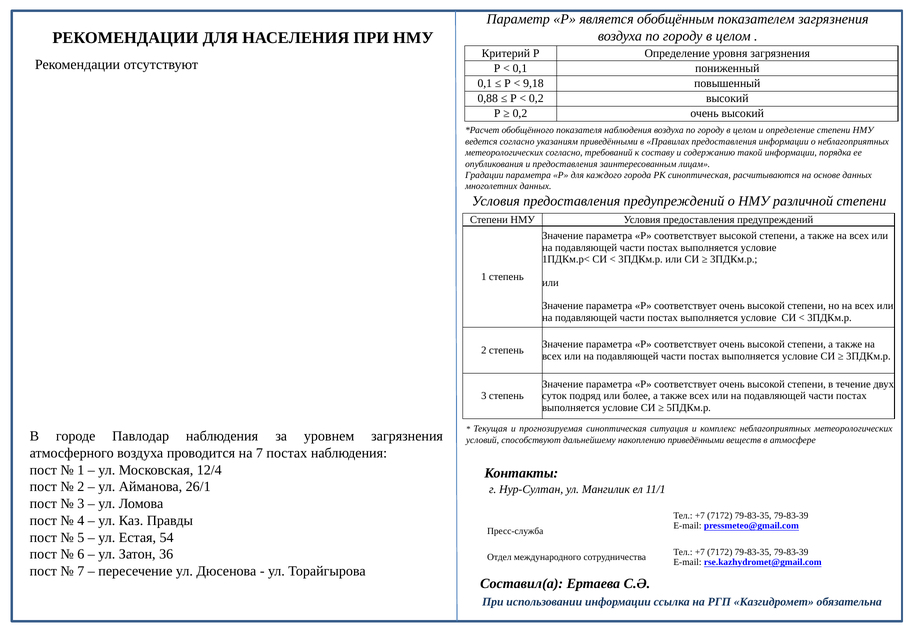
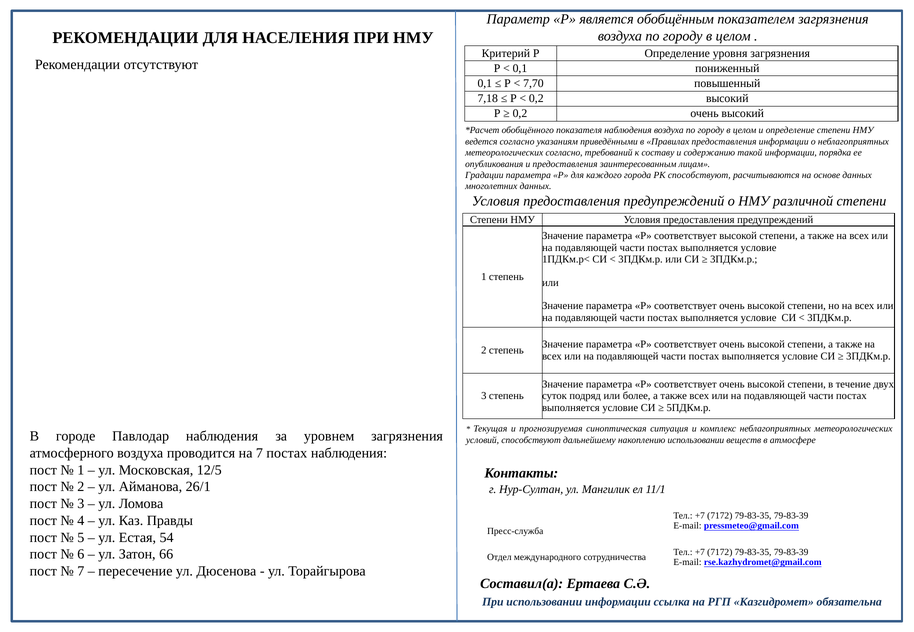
9,18: 9,18 -> 7,70 (533, 83)
0,88: 0,88 -> 7,18 (488, 99)
РК синоптическая: синоптическая -> способствуют (699, 175)
накоплению приведёнными: приведёнными -> использовании (696, 441)
12/4: 12/4 -> 12/5 (209, 471)
36: 36 -> 66 (166, 555)
